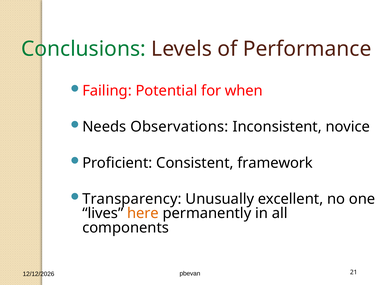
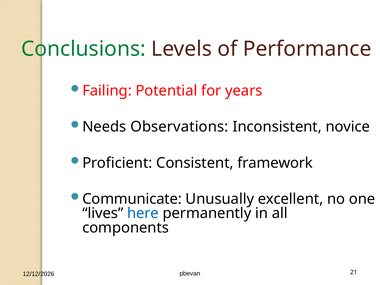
when: when -> years (244, 91)
Transparency: Transparency -> Communicate (132, 199)
here colour: orange -> blue (143, 213)
